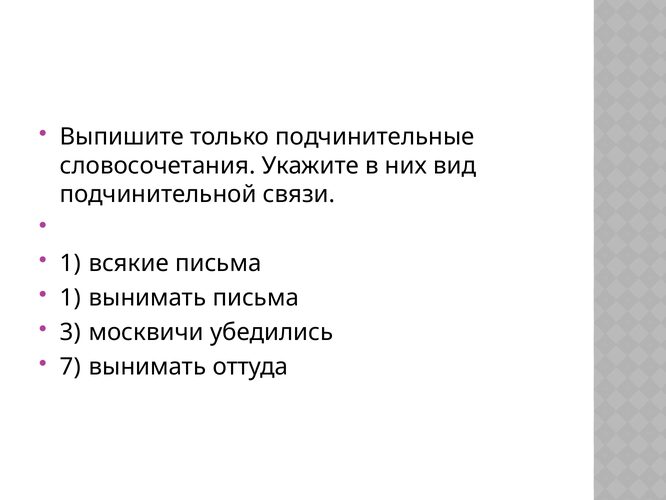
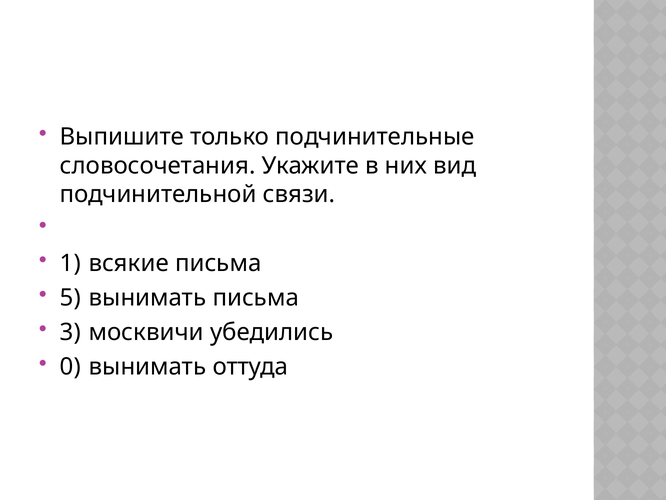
1: 1 -> 5 (70, 298)
7: 7 -> 0 (70, 366)
